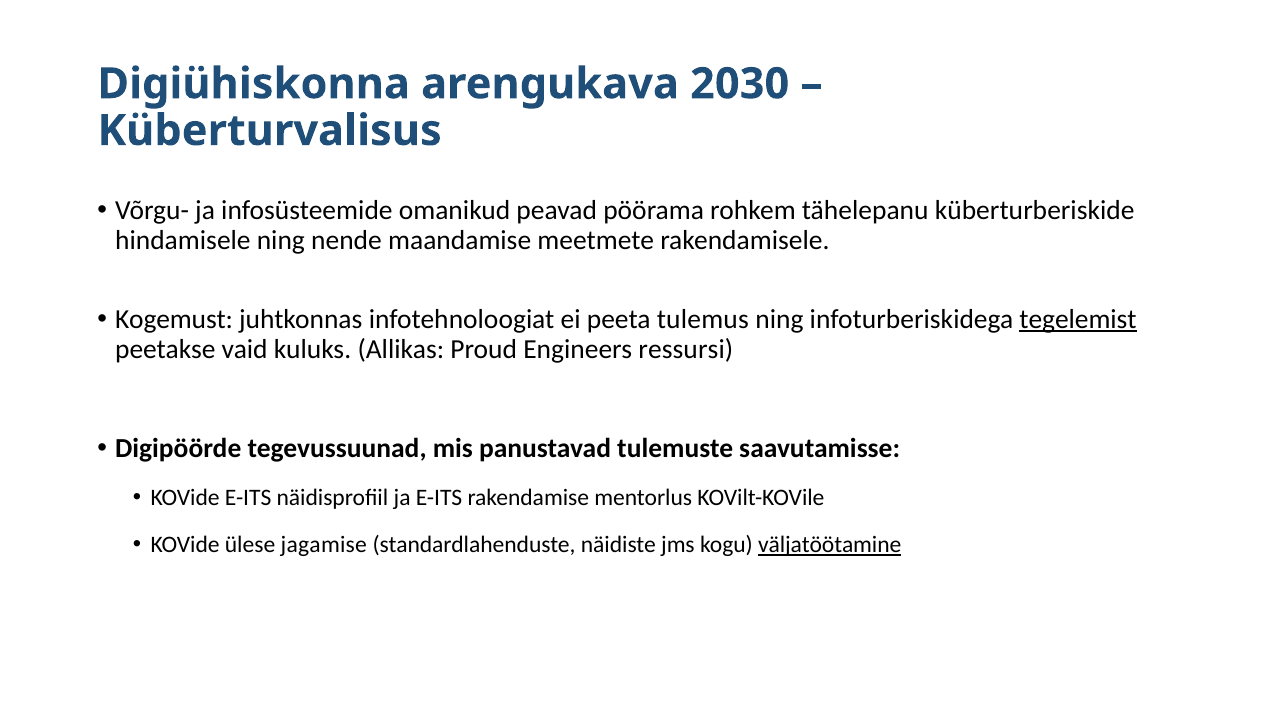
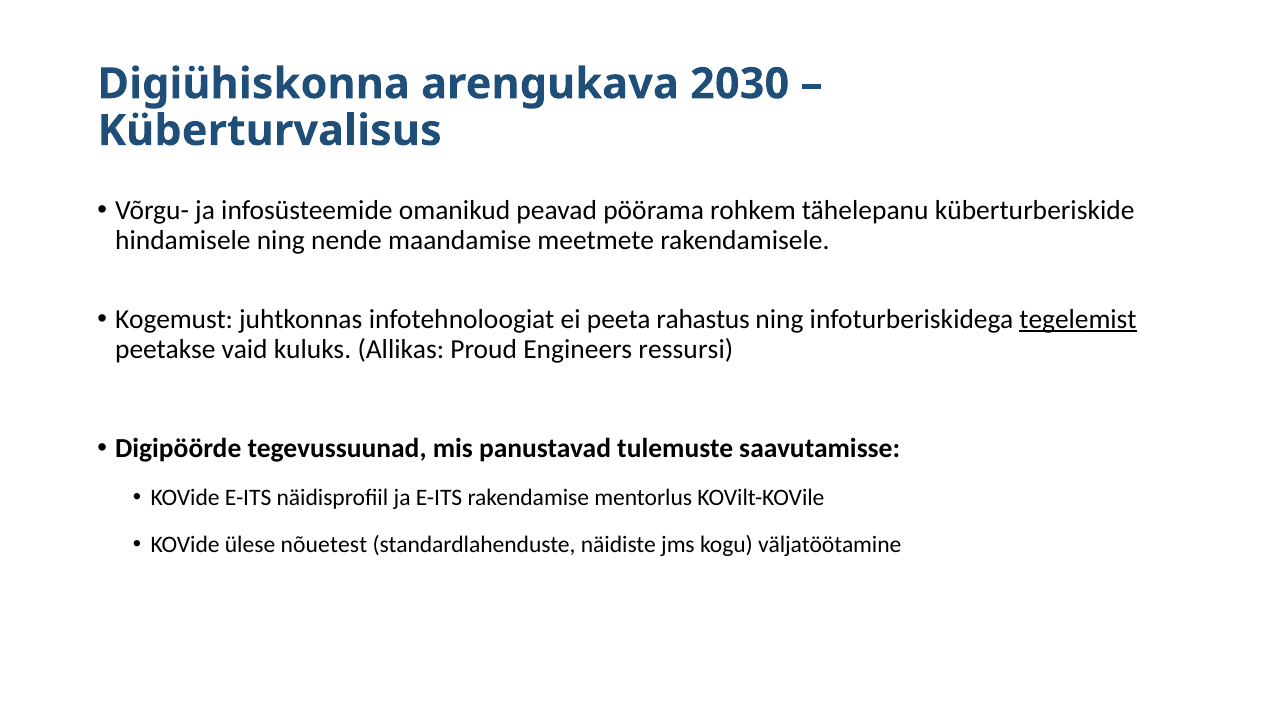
tulemus: tulemus -> rahastus (703, 320)
jagamise: jagamise -> nõuetest (324, 545)
väljatöötamine underline: present -> none (830, 545)
